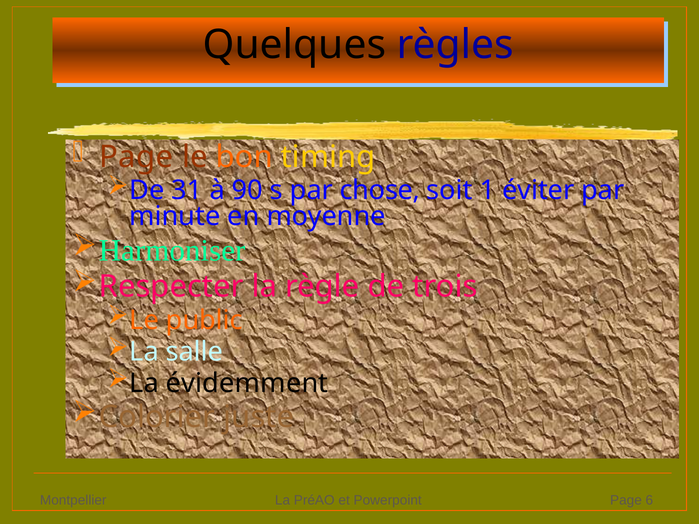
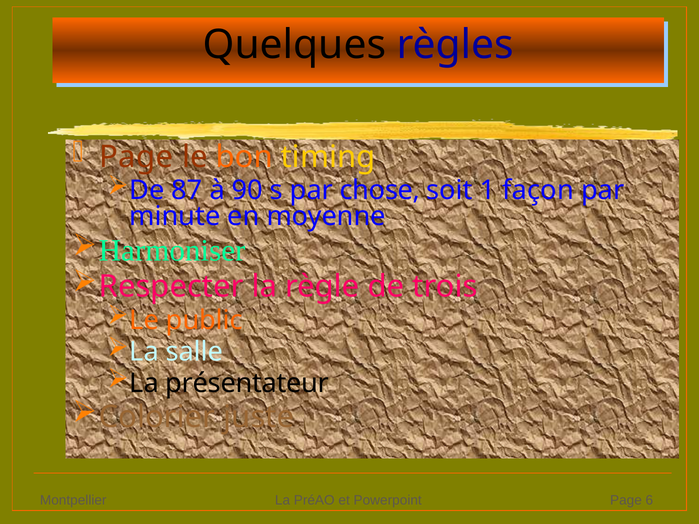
31: 31 -> 87 (187, 190)
éviter: éviter -> façon (538, 190)
évidemment: évidemment -> présentateur (247, 383)
